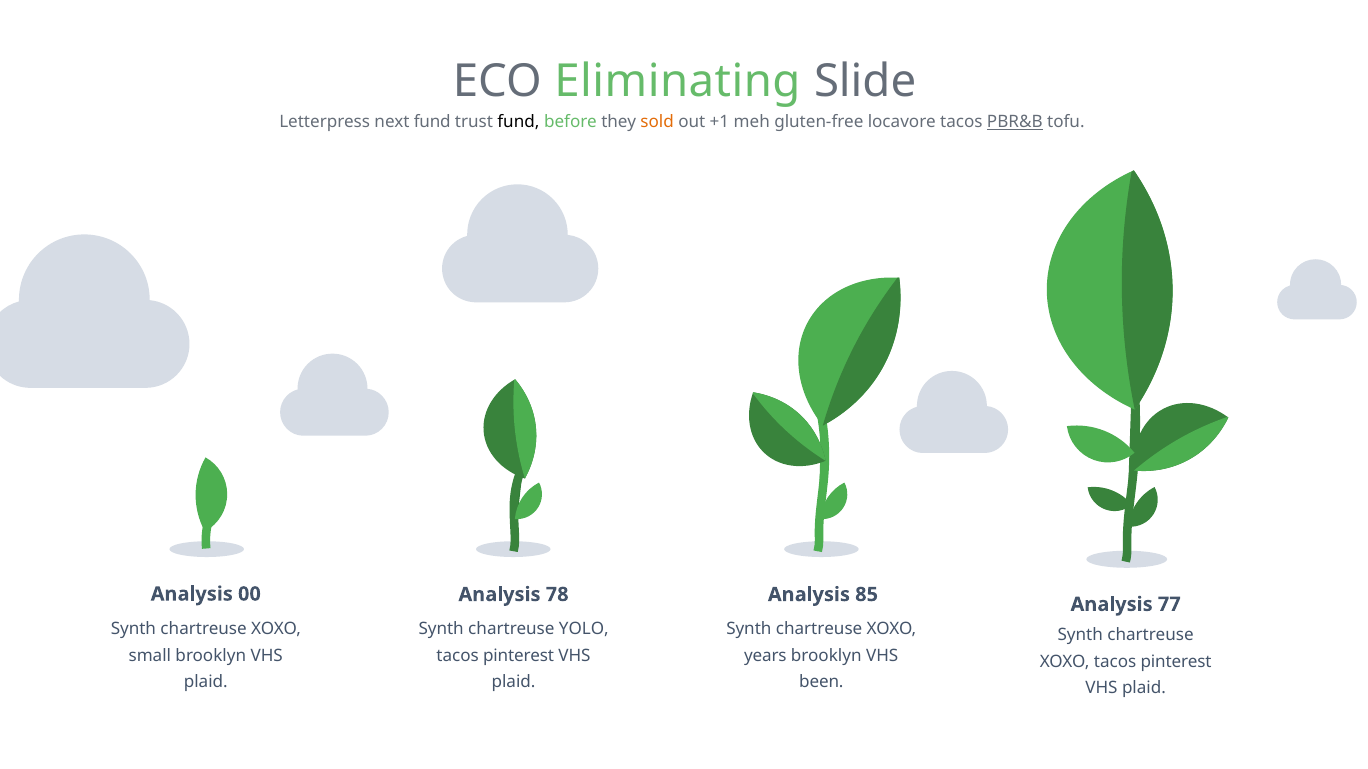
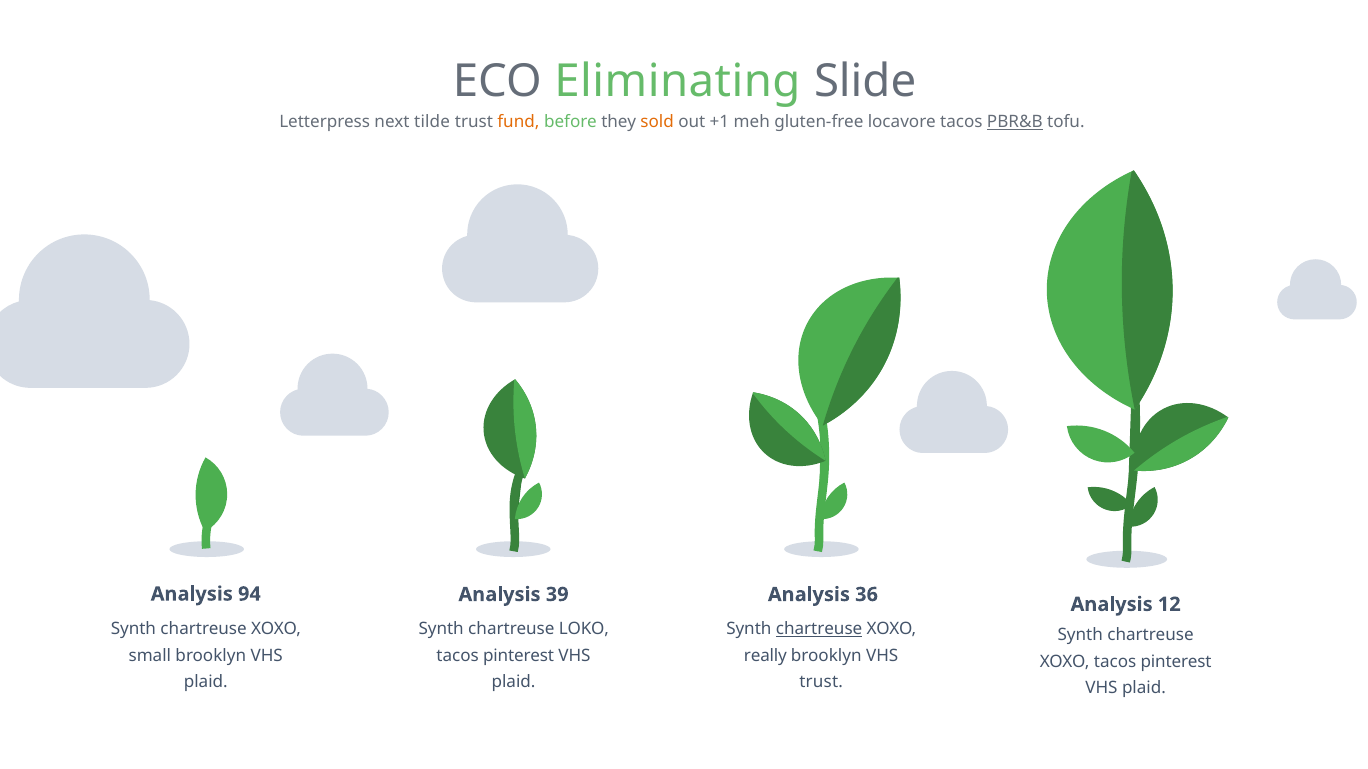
next fund: fund -> tilde (432, 122)
fund colour: black -> orange (518, 122)
00: 00 -> 94 (249, 594)
78: 78 -> 39 (557, 595)
85: 85 -> 36 (867, 595)
77: 77 -> 12 (1169, 605)
YOLO: YOLO -> LOKO (584, 629)
chartreuse underline: none -> present (819, 629)
years: years -> really (765, 656)
been: been -> trust (821, 683)
